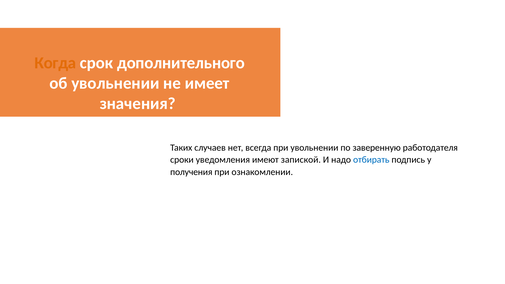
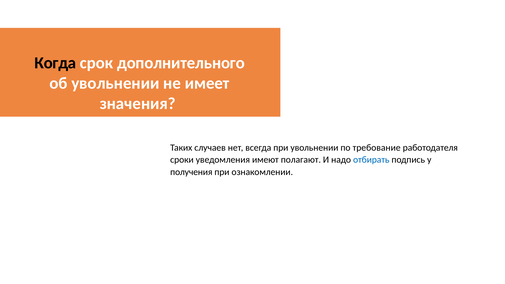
Когда colour: orange -> black (55, 63)
заверенную: заверенную -> требование (377, 148)
запиской: запиской -> полагают (301, 160)
